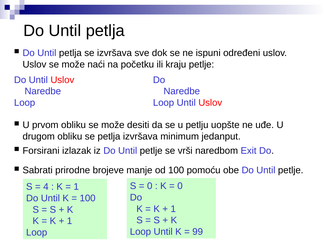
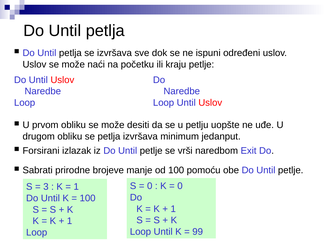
4: 4 -> 3 (46, 186)
